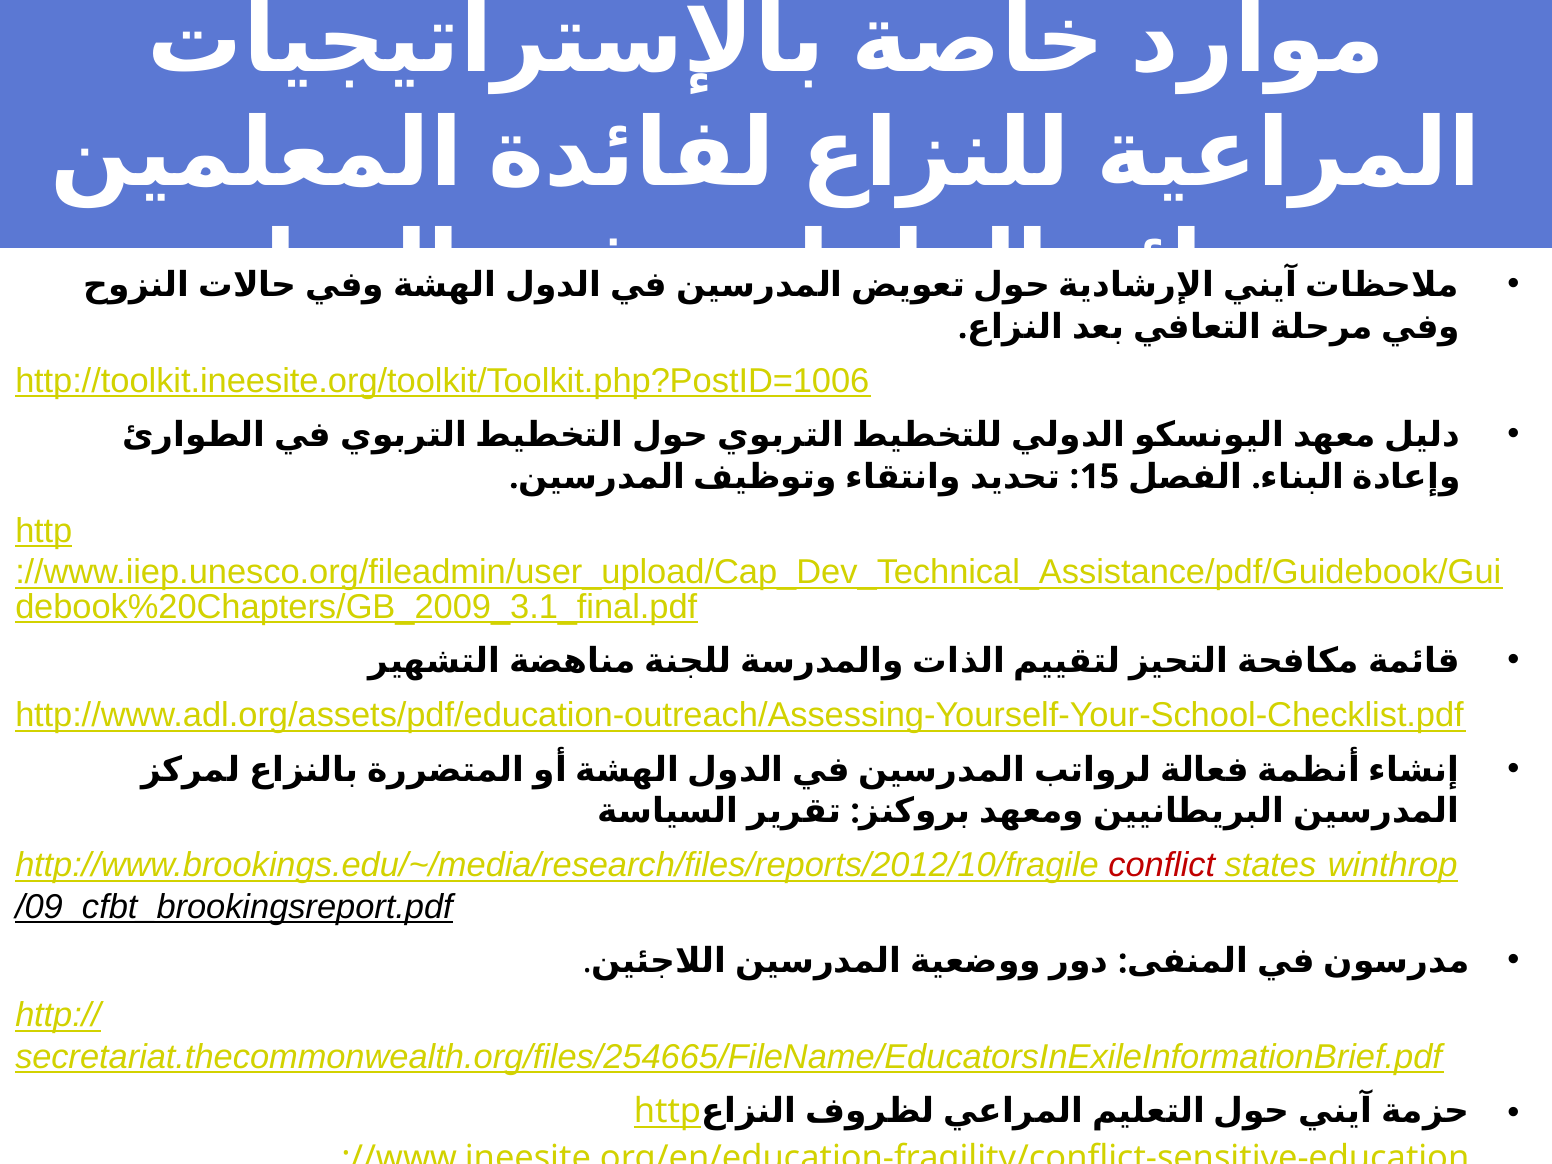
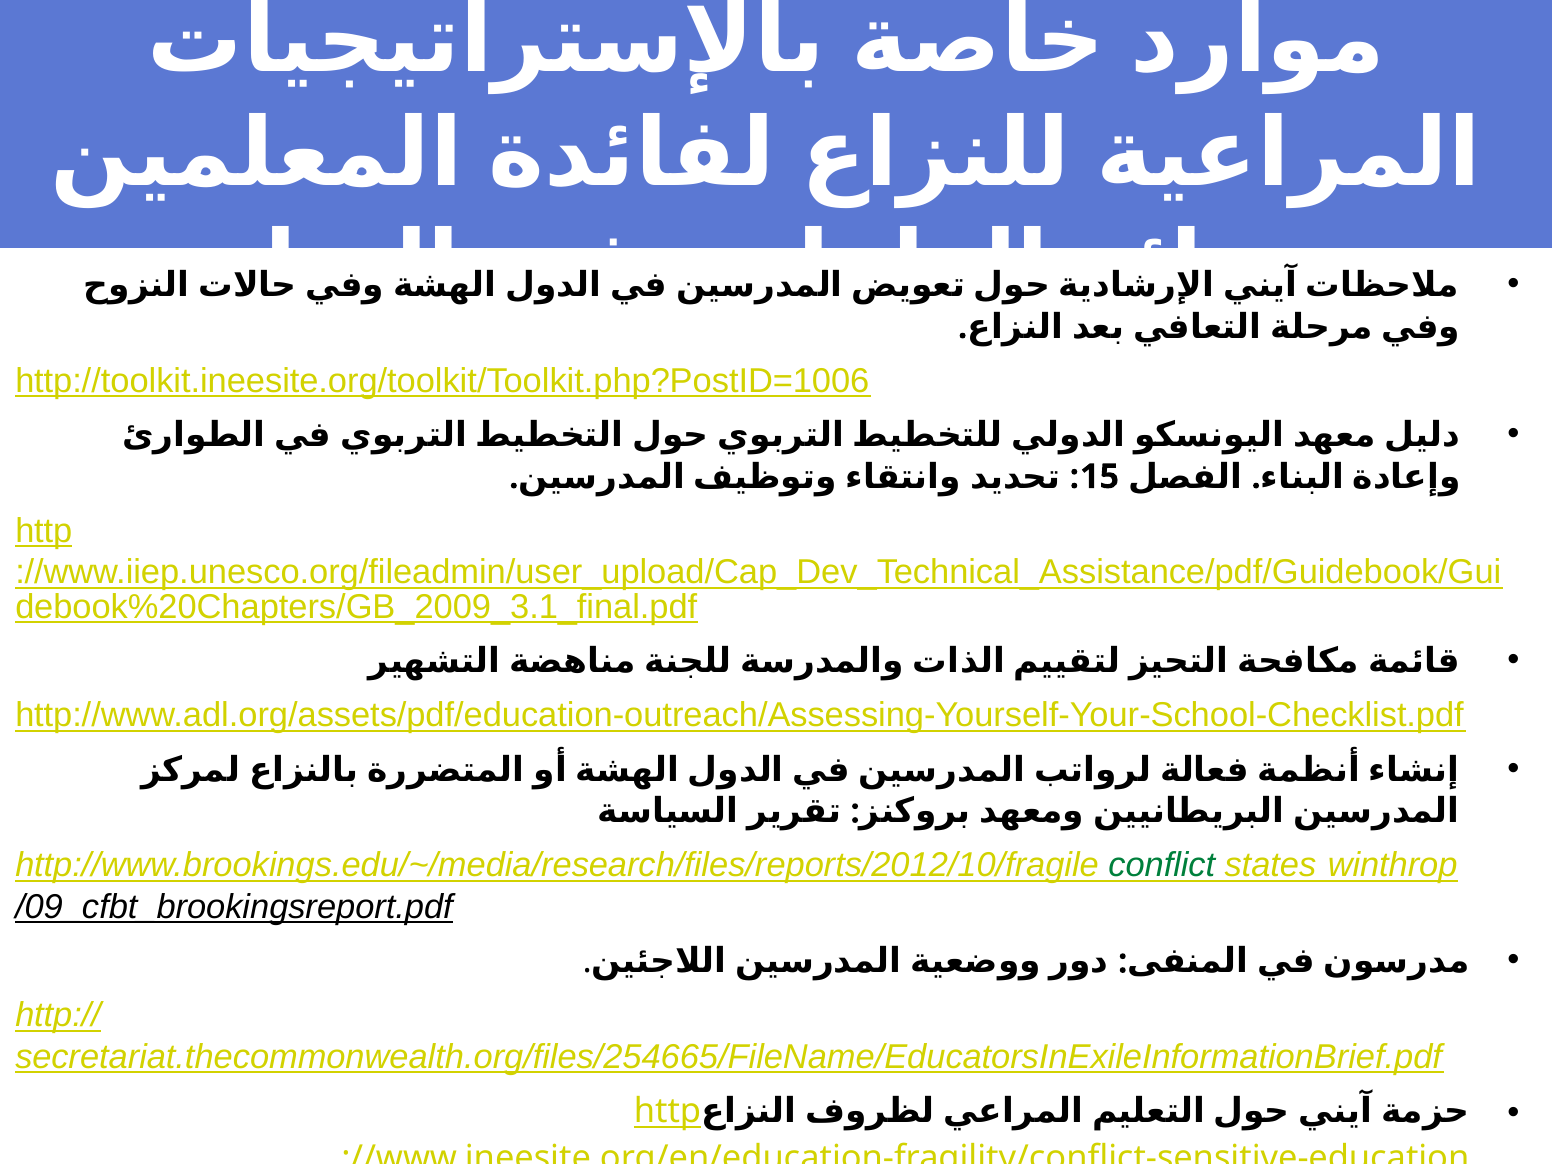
conflict colour: red -> green (1162, 865)
